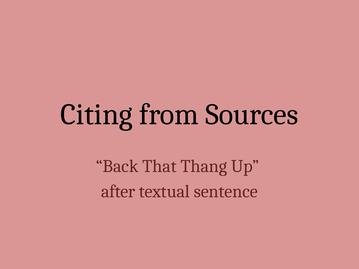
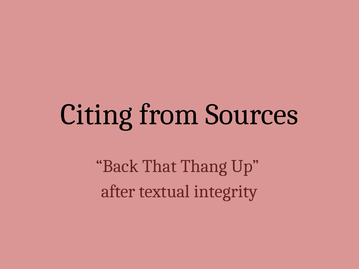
sentence: sentence -> integrity (226, 192)
